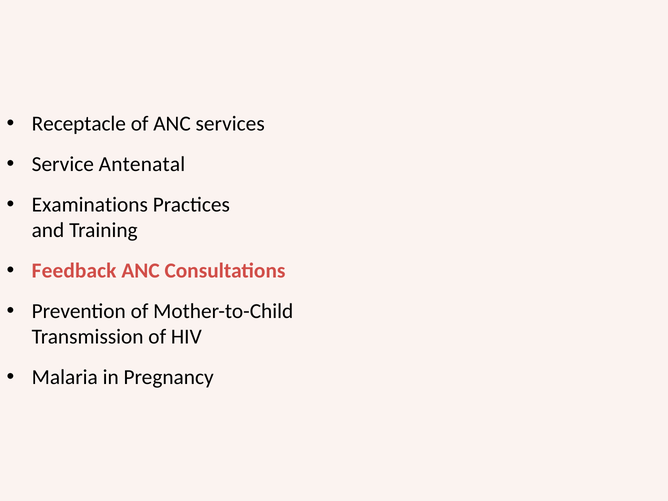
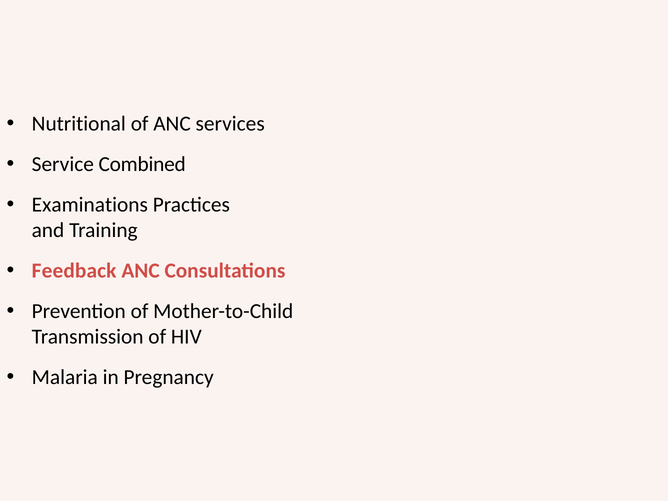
Receptacle: Receptacle -> Nutritional (79, 124)
Antenatal: Antenatal -> Combined (142, 164)
